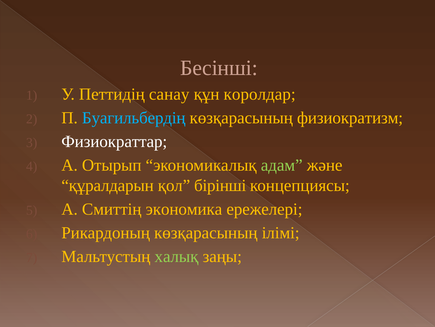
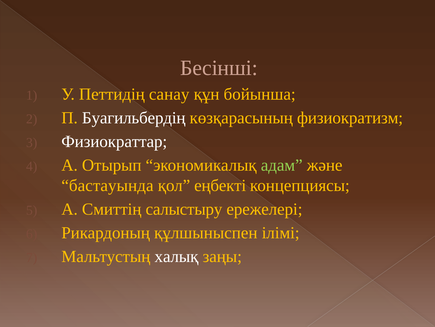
королдар: королдар -> бойынша (260, 94)
Буагильбердің colour: light blue -> white (134, 118)
құралдарын: құралдарын -> бастауында (107, 185)
бірінші: бірінші -> еңбекті (220, 185)
экономика: экономика -> салыстыру (184, 209)
Рикардоның көзқарасының: көзқарасының -> құлшыныспен (206, 232)
халық colour: light green -> white (176, 256)
